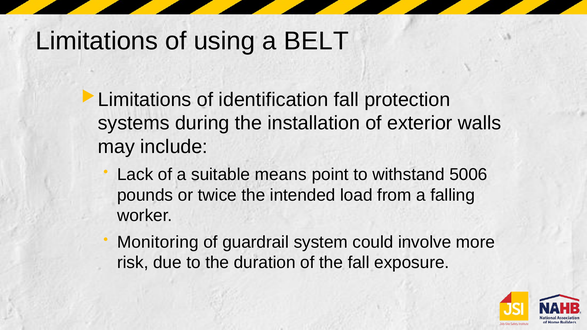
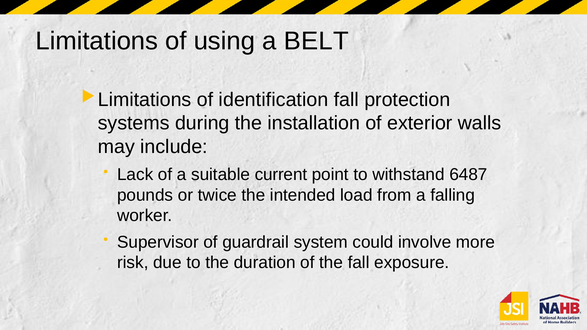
means: means -> current (281, 175)
5006: 5006 -> 6487 (468, 175)
Monitoring: Monitoring -> Supervisor (158, 242)
